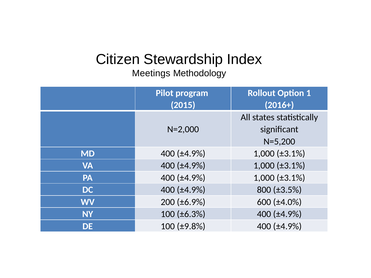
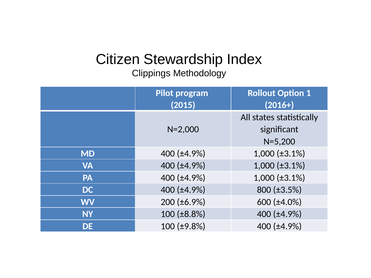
Meetings: Meetings -> Clippings (151, 73)
±6.3%: ±6.3% -> ±8.8% (191, 214)
